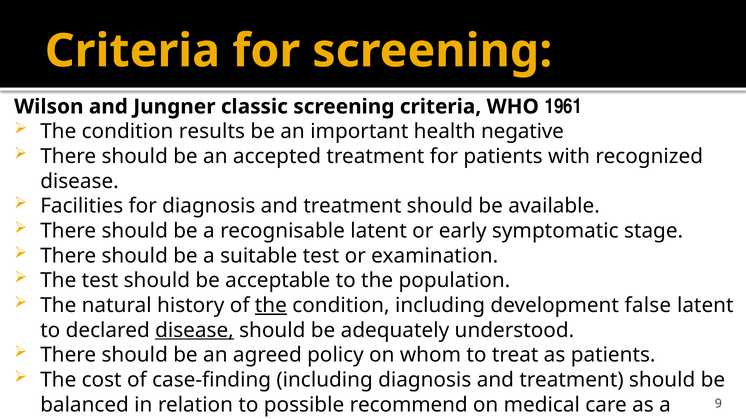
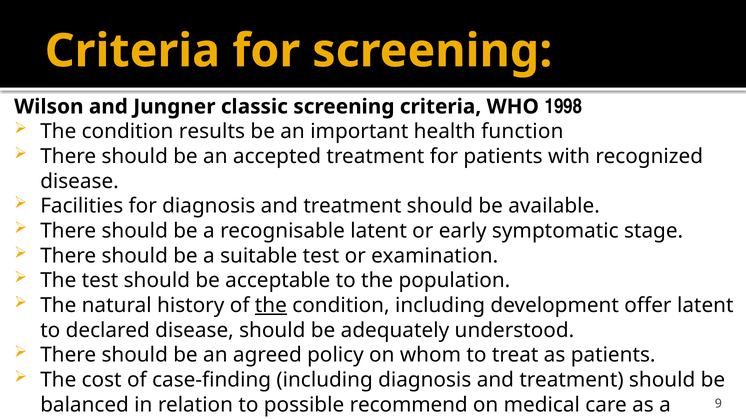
1961: 1961 -> 1998 (563, 107)
negative: negative -> function (522, 132)
false: false -> offer (648, 306)
disease underline: present -> none (194, 331)
